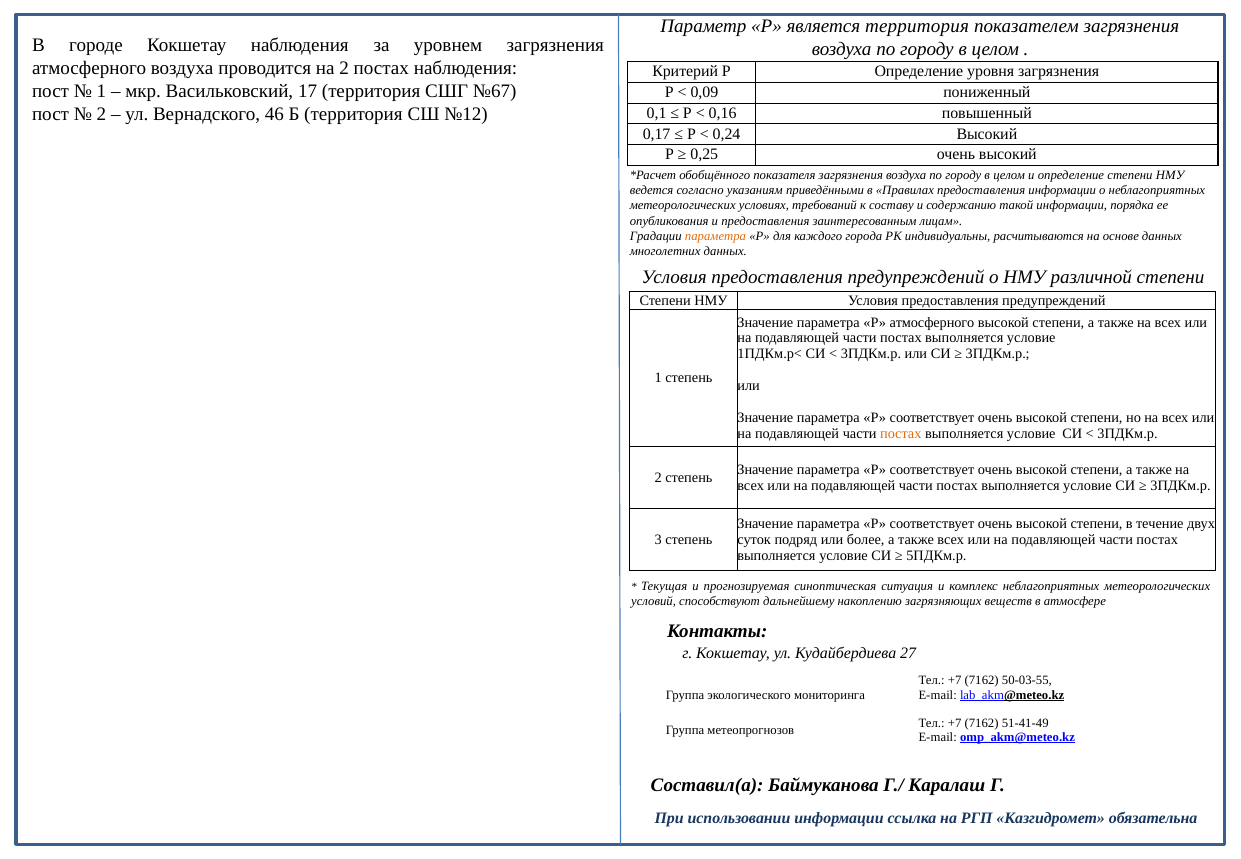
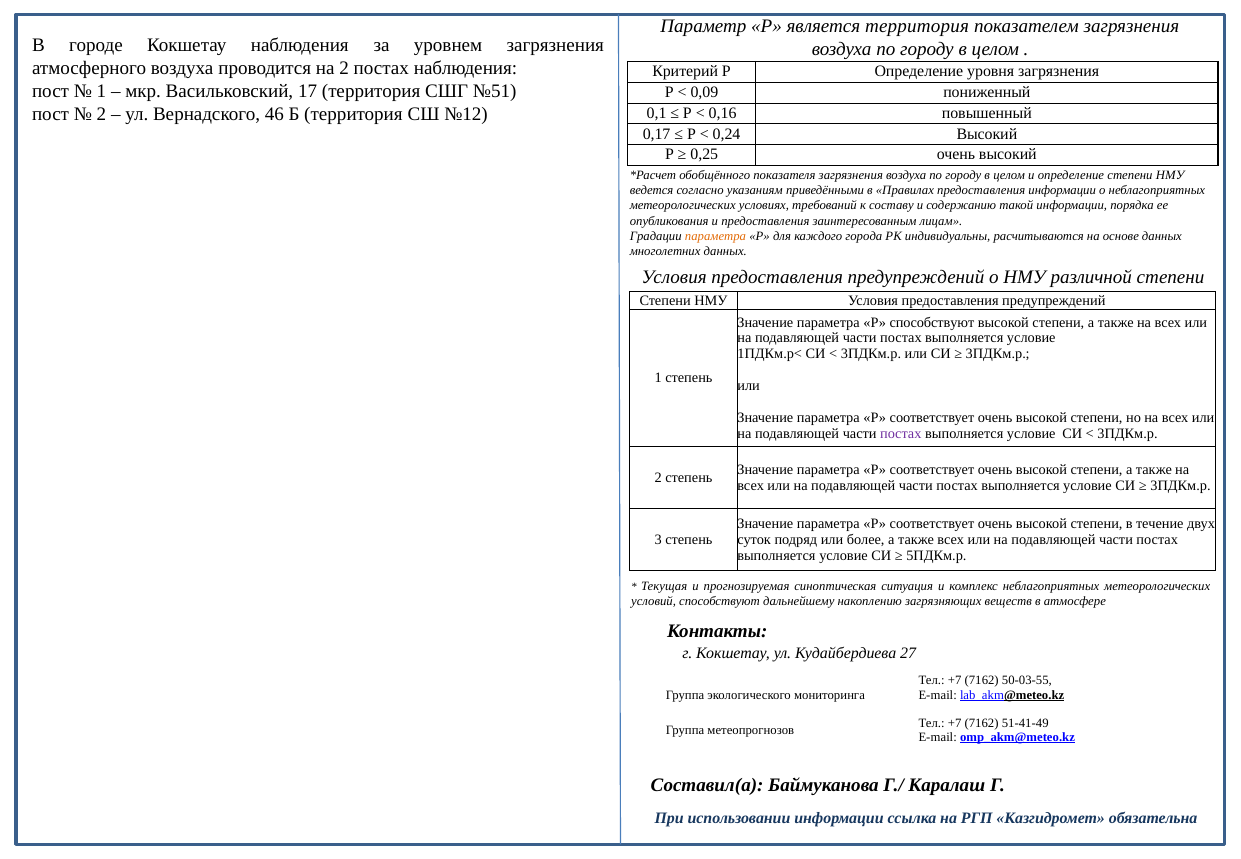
№67: №67 -> №51 (495, 91)
Р атмосферного: атмосферного -> способствуют (932, 322)
постах colour: orange -> purple (901, 434)
